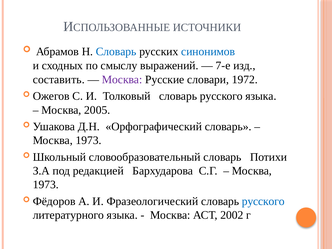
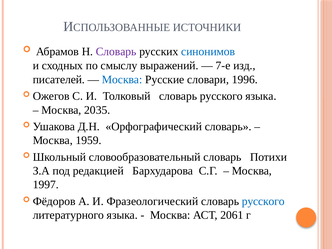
Словарь colour: blue -> purple (116, 52)
составить: составить -> писателей (59, 80)
Москва colour: purple -> blue (122, 80)
1972: 1972 -> 1996 (245, 80)
2005: 2005 -> 2035 (97, 110)
1973: 1973 -> 1959 (89, 140)
1973: 1973 -> 1997 (46, 185)
2002: 2002 -> 2061 (232, 215)
